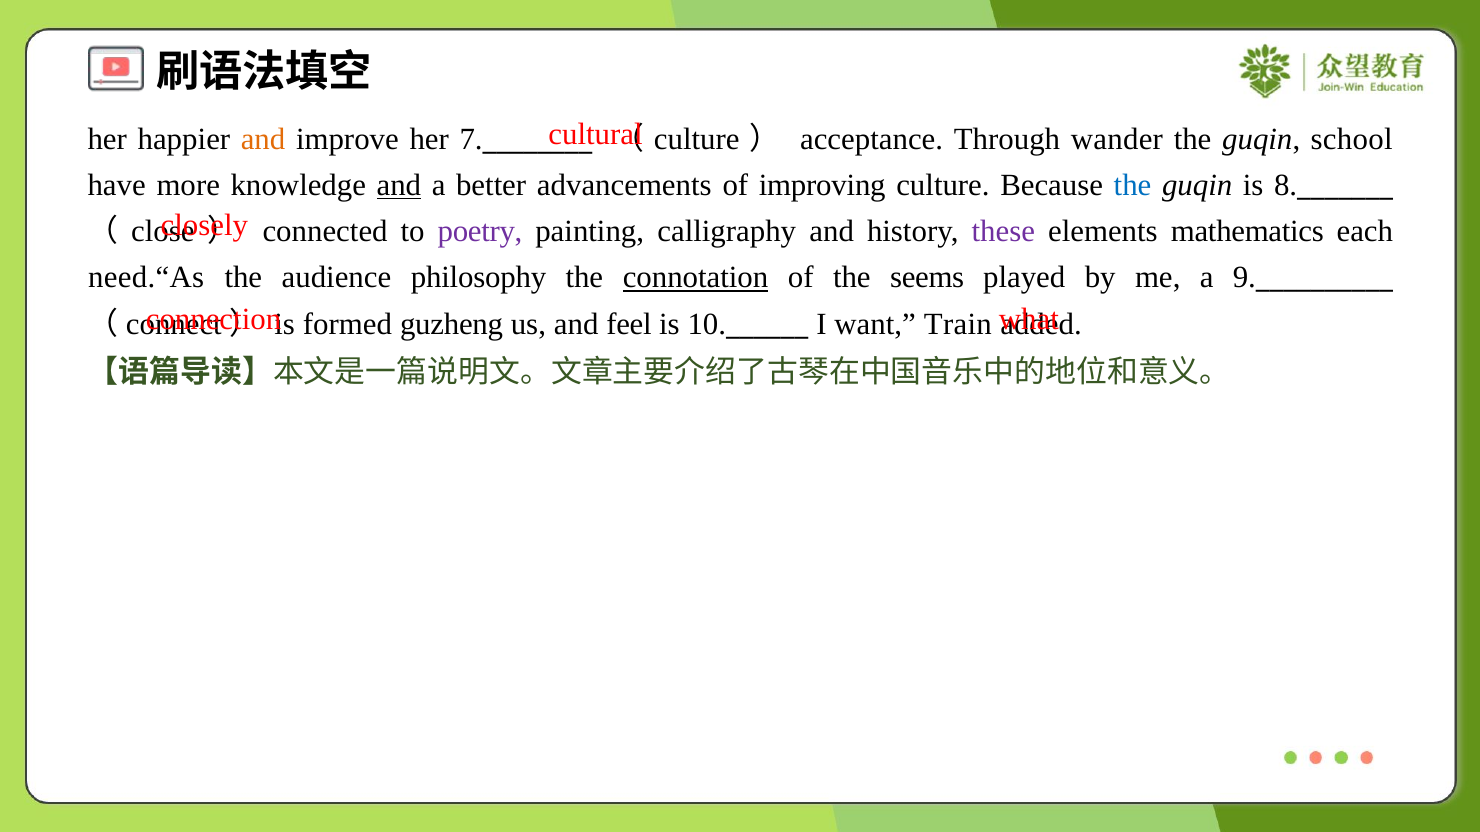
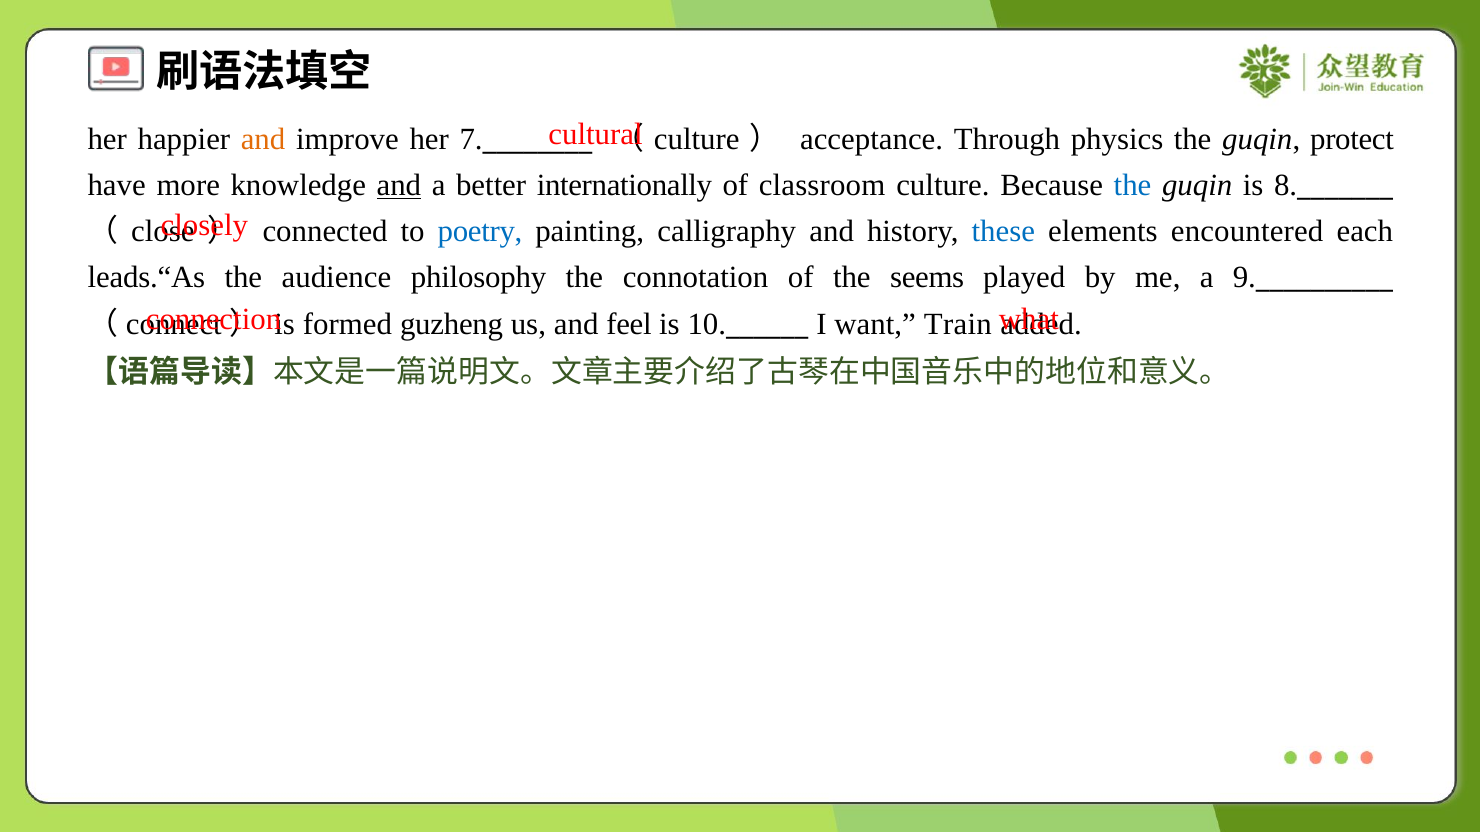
wander: wander -> physics (1117, 139)
school: school -> protect (1352, 139)
advancements: advancements -> internationally (624, 185)
improving: improving -> classroom (822, 185)
poetry colour: purple -> blue (480, 232)
these colour: purple -> blue (1003, 232)
mathematics: mathematics -> encountered (1247, 232)
need.“As: need.“As -> leads.“As (146, 278)
connotation underline: present -> none (696, 278)
